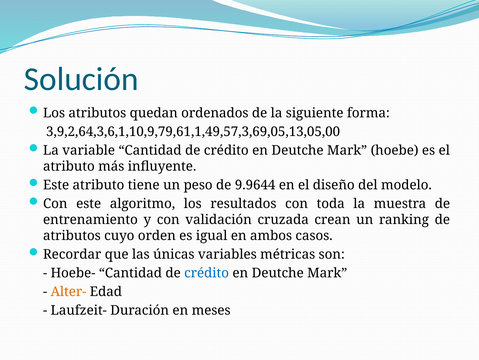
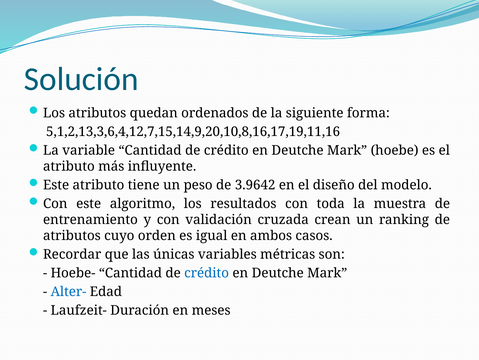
3,9,2,64,3,6,1,10,9,79,61,1,49,57,3,69,05,13,05,00: 3,9,2,64,3,6,1,10,9,79,61,1,49,57,3,69,05,13,05,00 -> 5,1,2,13,3,6,4,12,7,15,14,9,20,10,8,16,17,19,11,16 (193, 131)
9.9644: 9.9644 -> 3.9642 (255, 185)
Alter- colour: orange -> blue (68, 291)
